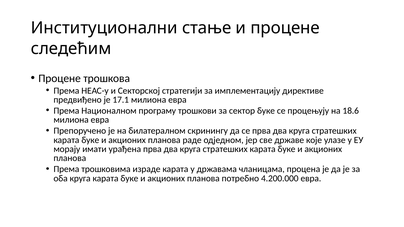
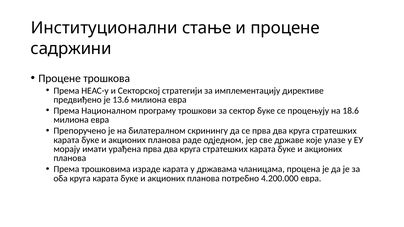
следећим: следећим -> садржини (71, 49)
17.1: 17.1 -> 13.6 (121, 100)
